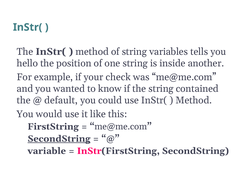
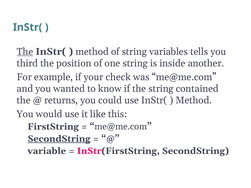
The underline: none -> present (25, 52)
hello: hello -> third (27, 63)
default: default -> returns (61, 100)
